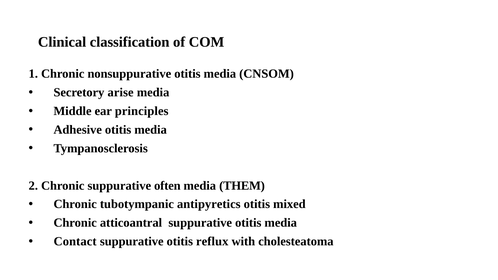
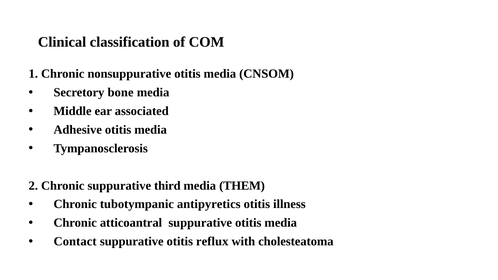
arise: arise -> bone (121, 93)
principles: principles -> associated (142, 111)
often: often -> third (167, 186)
mixed: mixed -> illness (289, 204)
